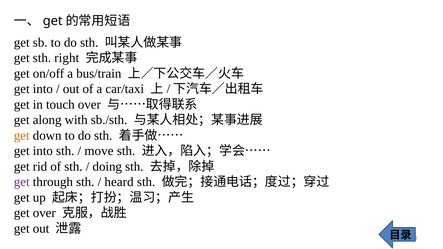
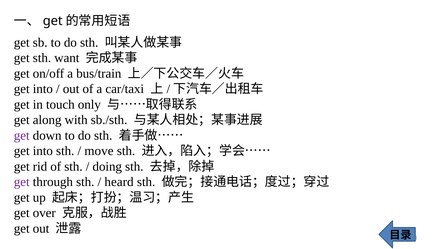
right: right -> want (67, 58)
touch over: over -> only (89, 105)
get colour: orange -> purple (22, 136)
